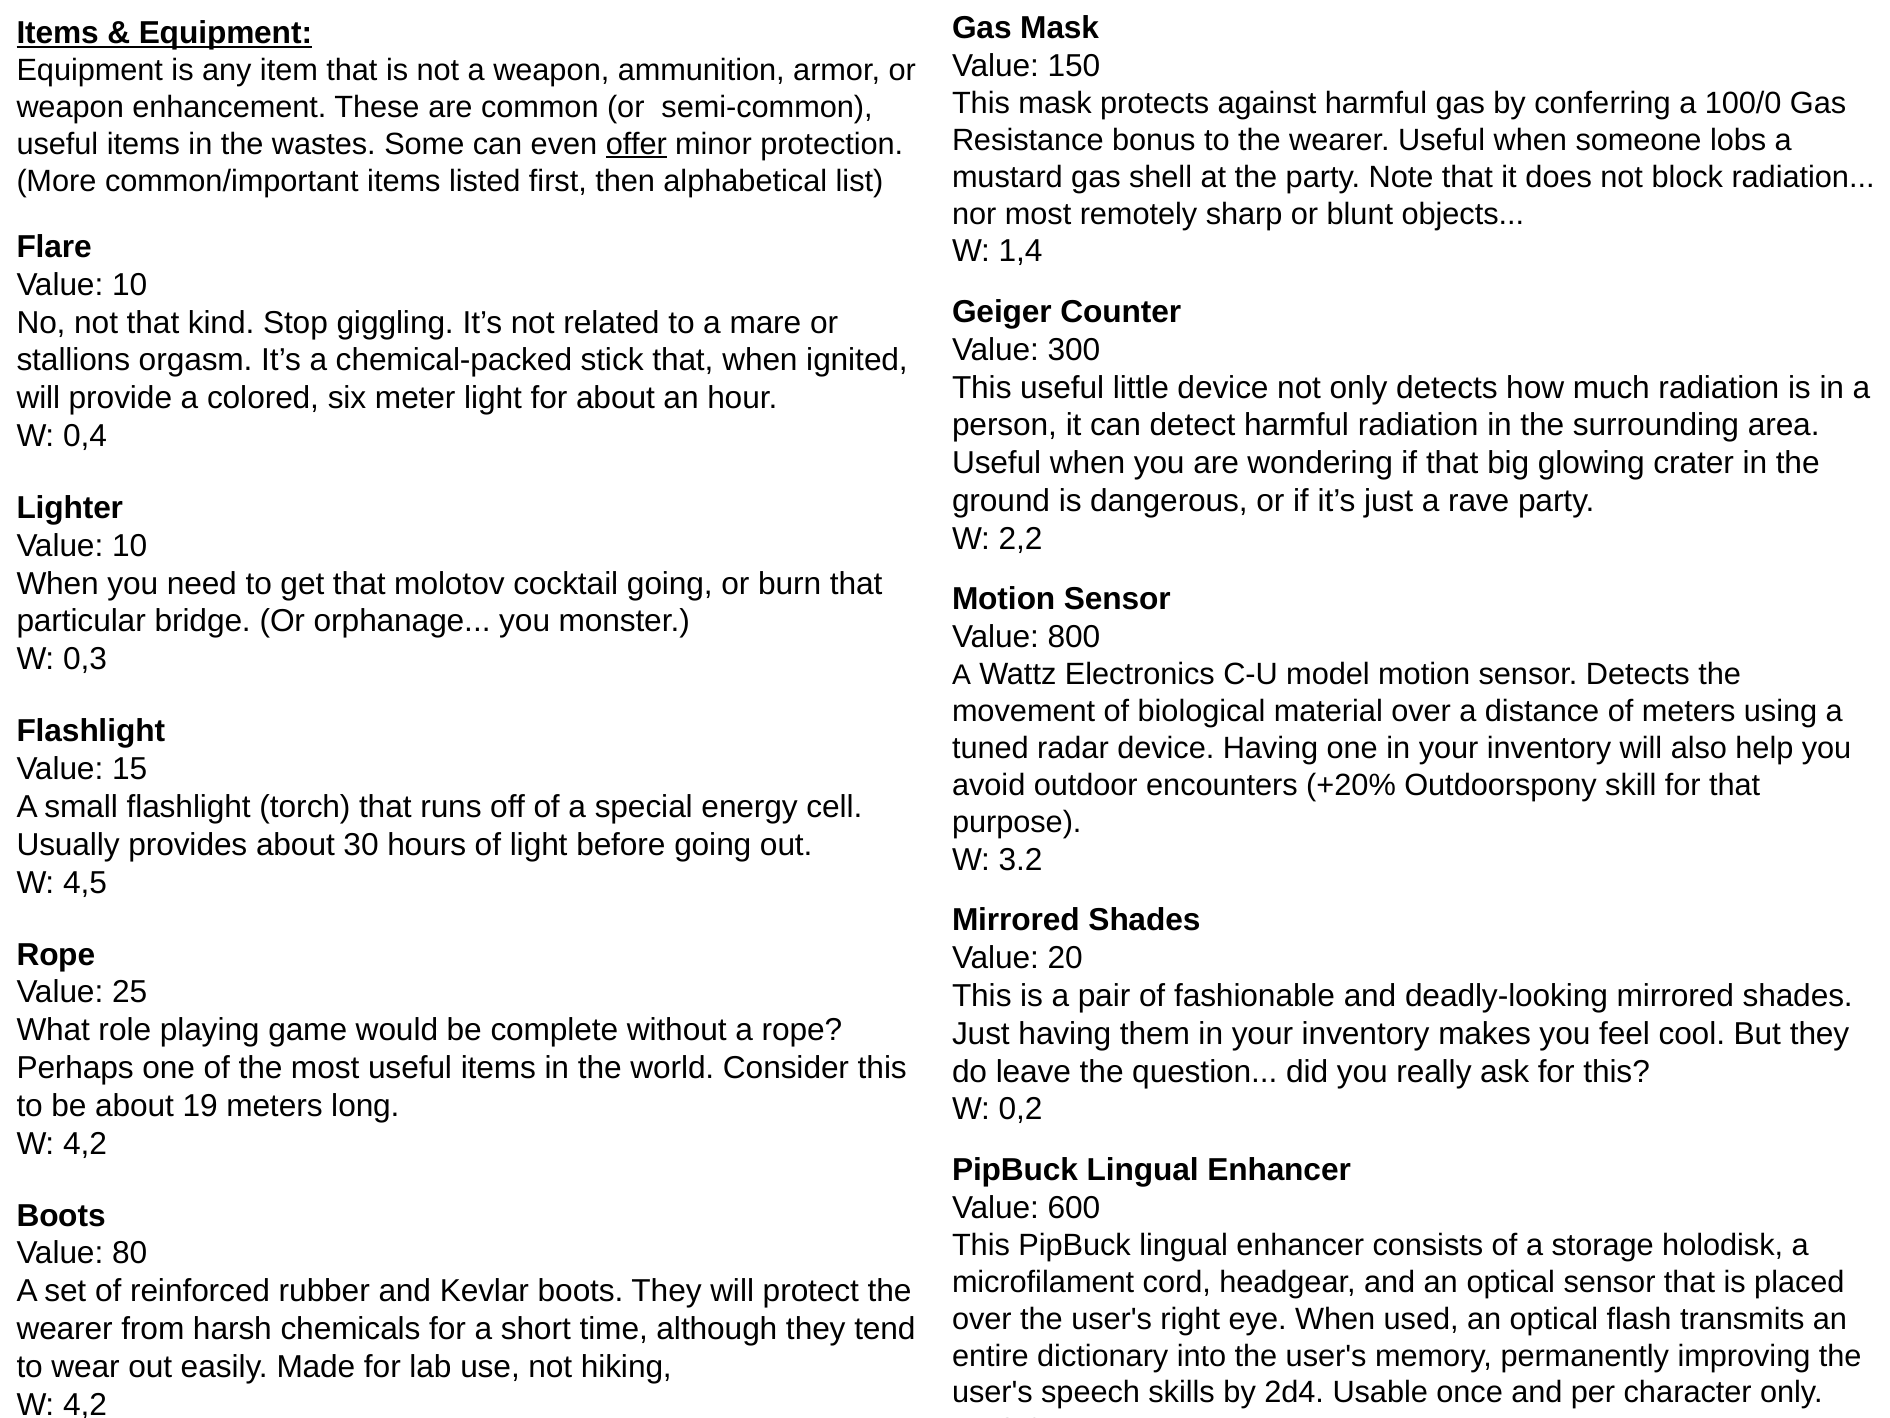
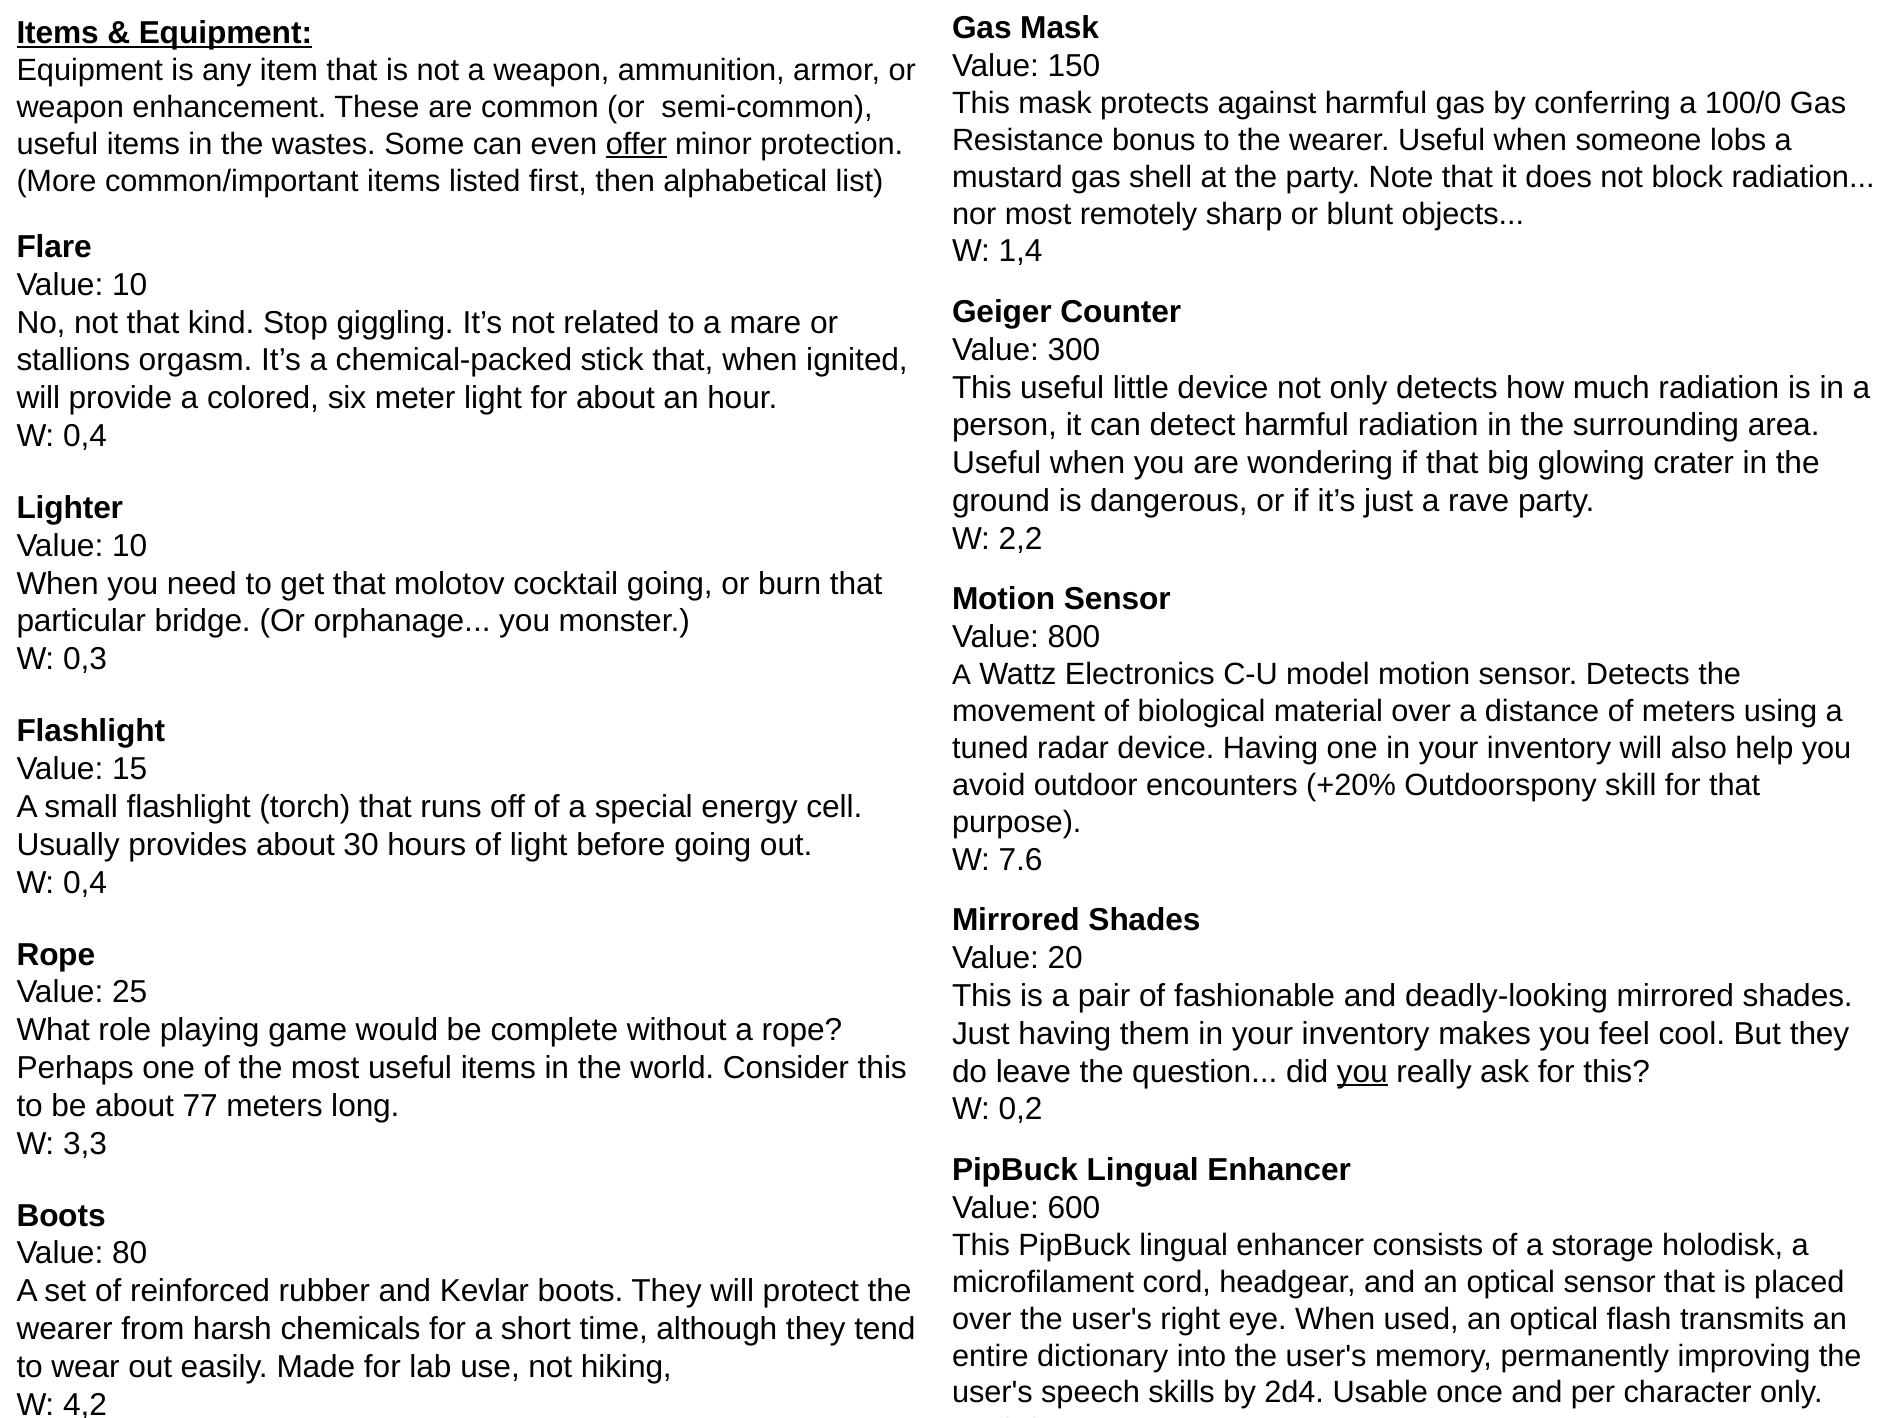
3.2: 3.2 -> 7.6 (1021, 859)
4,5: 4,5 -> 0,4 (85, 882)
you underline: none -> present (1362, 1071)
19: 19 -> 77 (200, 1106)
4,2: 4,2 -> 3,3 (85, 1143)
